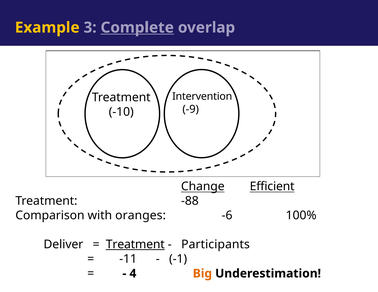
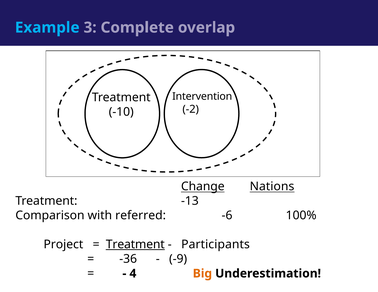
Example colour: yellow -> light blue (47, 28)
Complete underline: present -> none (137, 28)
-9: -9 -> -2 (191, 109)
Efficient: Efficient -> Nations (272, 187)
-88: -88 -> -13 (190, 201)
oranges: oranges -> referred (141, 216)
Deliver: Deliver -> Project (63, 245)
-11: -11 -> -36 (128, 259)
-1: -1 -> -9 (178, 259)
